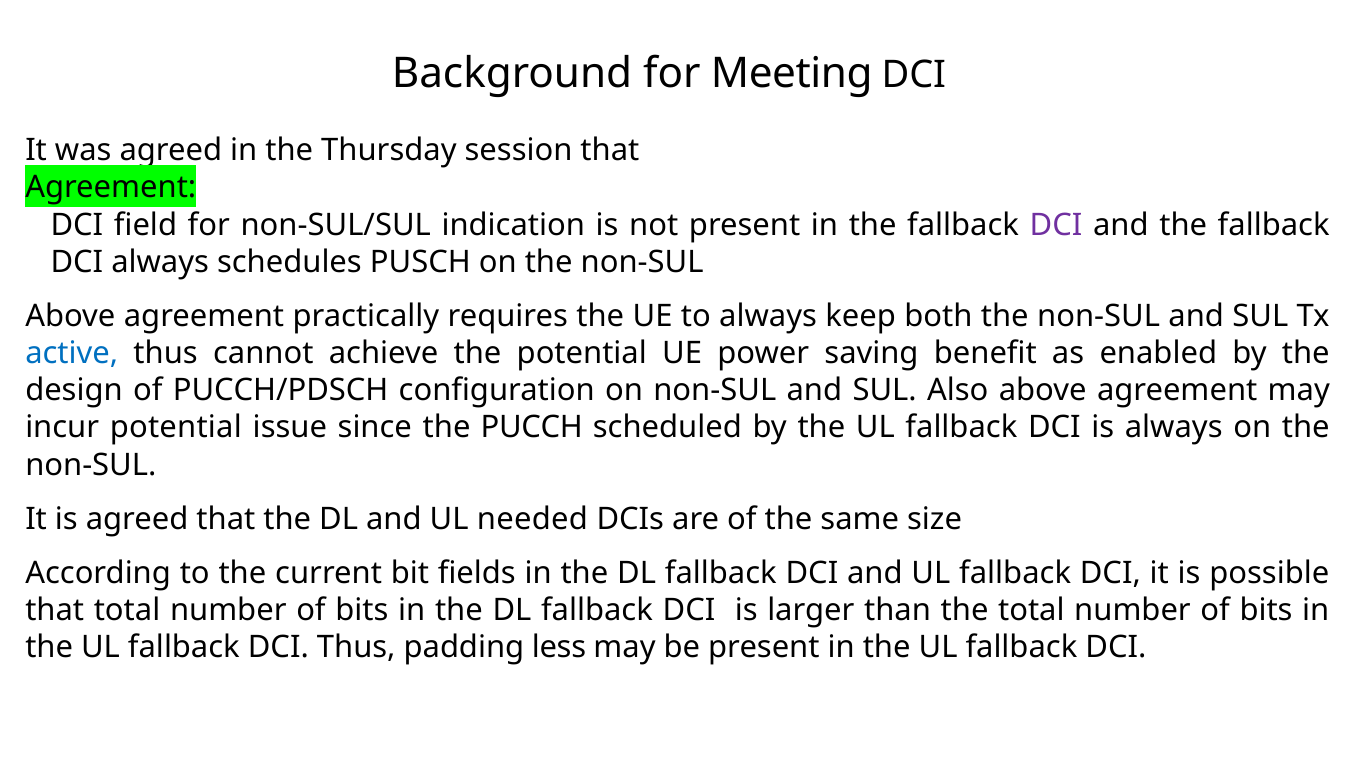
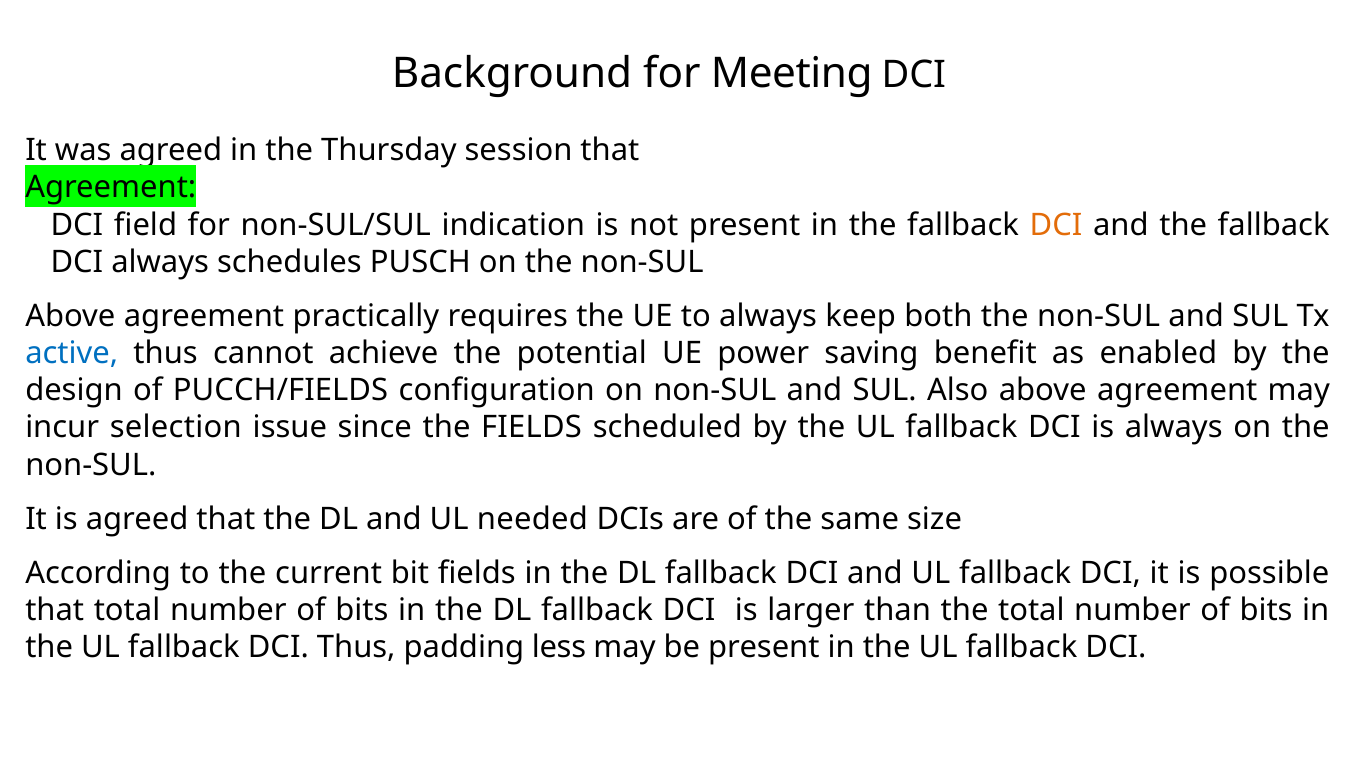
DCI colour: purple -> orange (1056, 225)
PUCCH/PDSCH: PUCCH/PDSCH -> PUCCH/FIELDS (281, 390)
incur potential: potential -> selection (176, 427)
the PUCCH: PUCCH -> FIELDS (532, 427)
